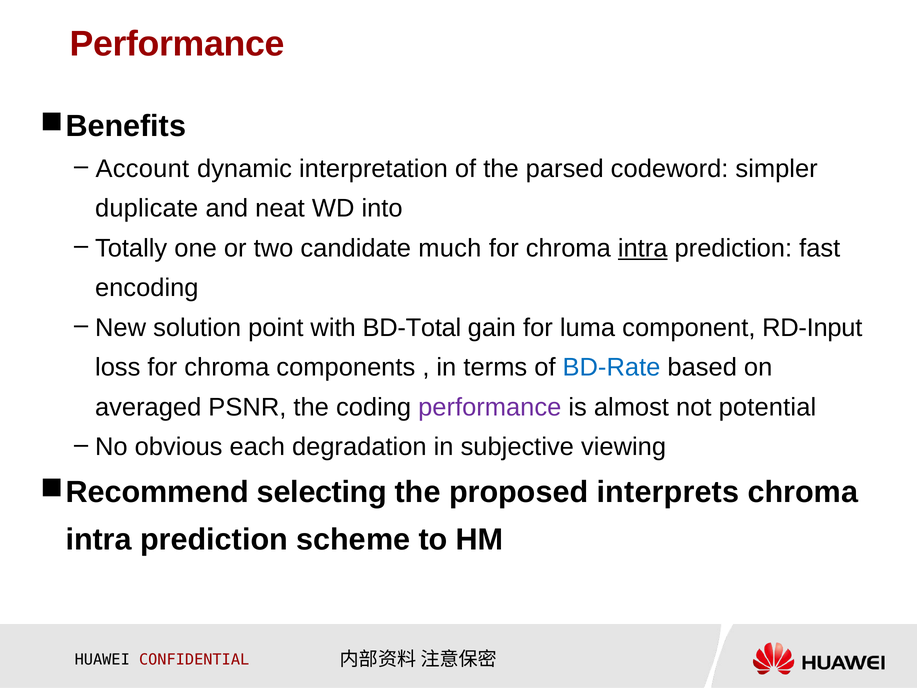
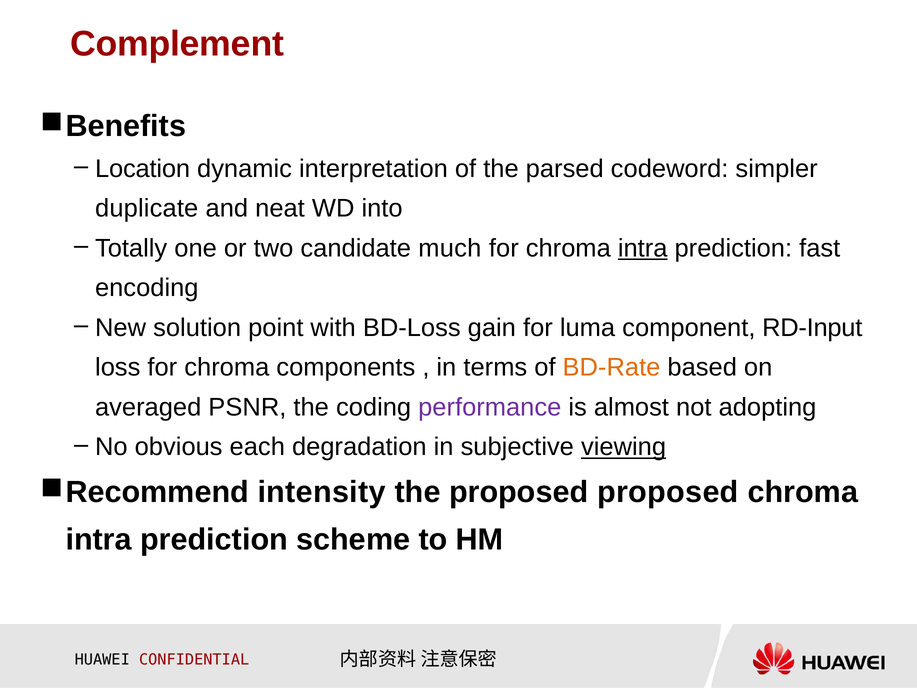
Performance: Performance -> Complement (177, 44)
Account: Account -> Location (143, 169)
BD-Total: BD-Total -> BD-Loss (412, 328)
BD-Rate colour: blue -> orange (611, 367)
potential: potential -> adopting (768, 407)
viewing underline: none -> present (624, 447)
selecting: selecting -> intensity (322, 492)
proposed interprets: interprets -> proposed (668, 492)
